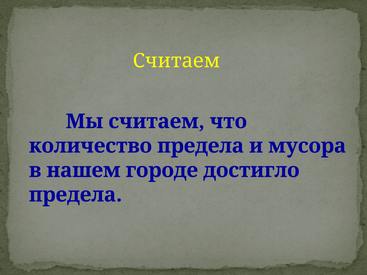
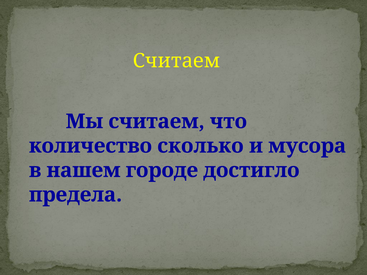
количество предела: предела -> сколько (200, 146)
